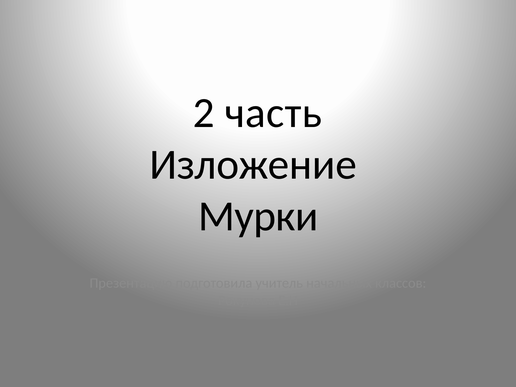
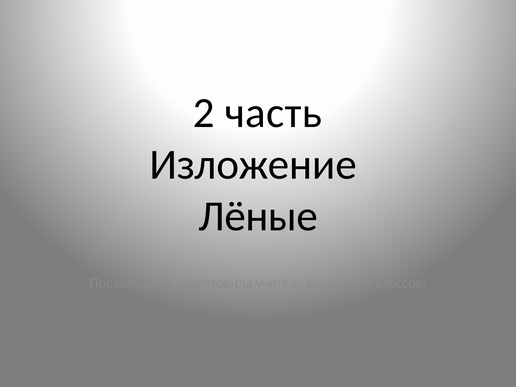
Мурки: Мурки -> Лёные (258, 216)
